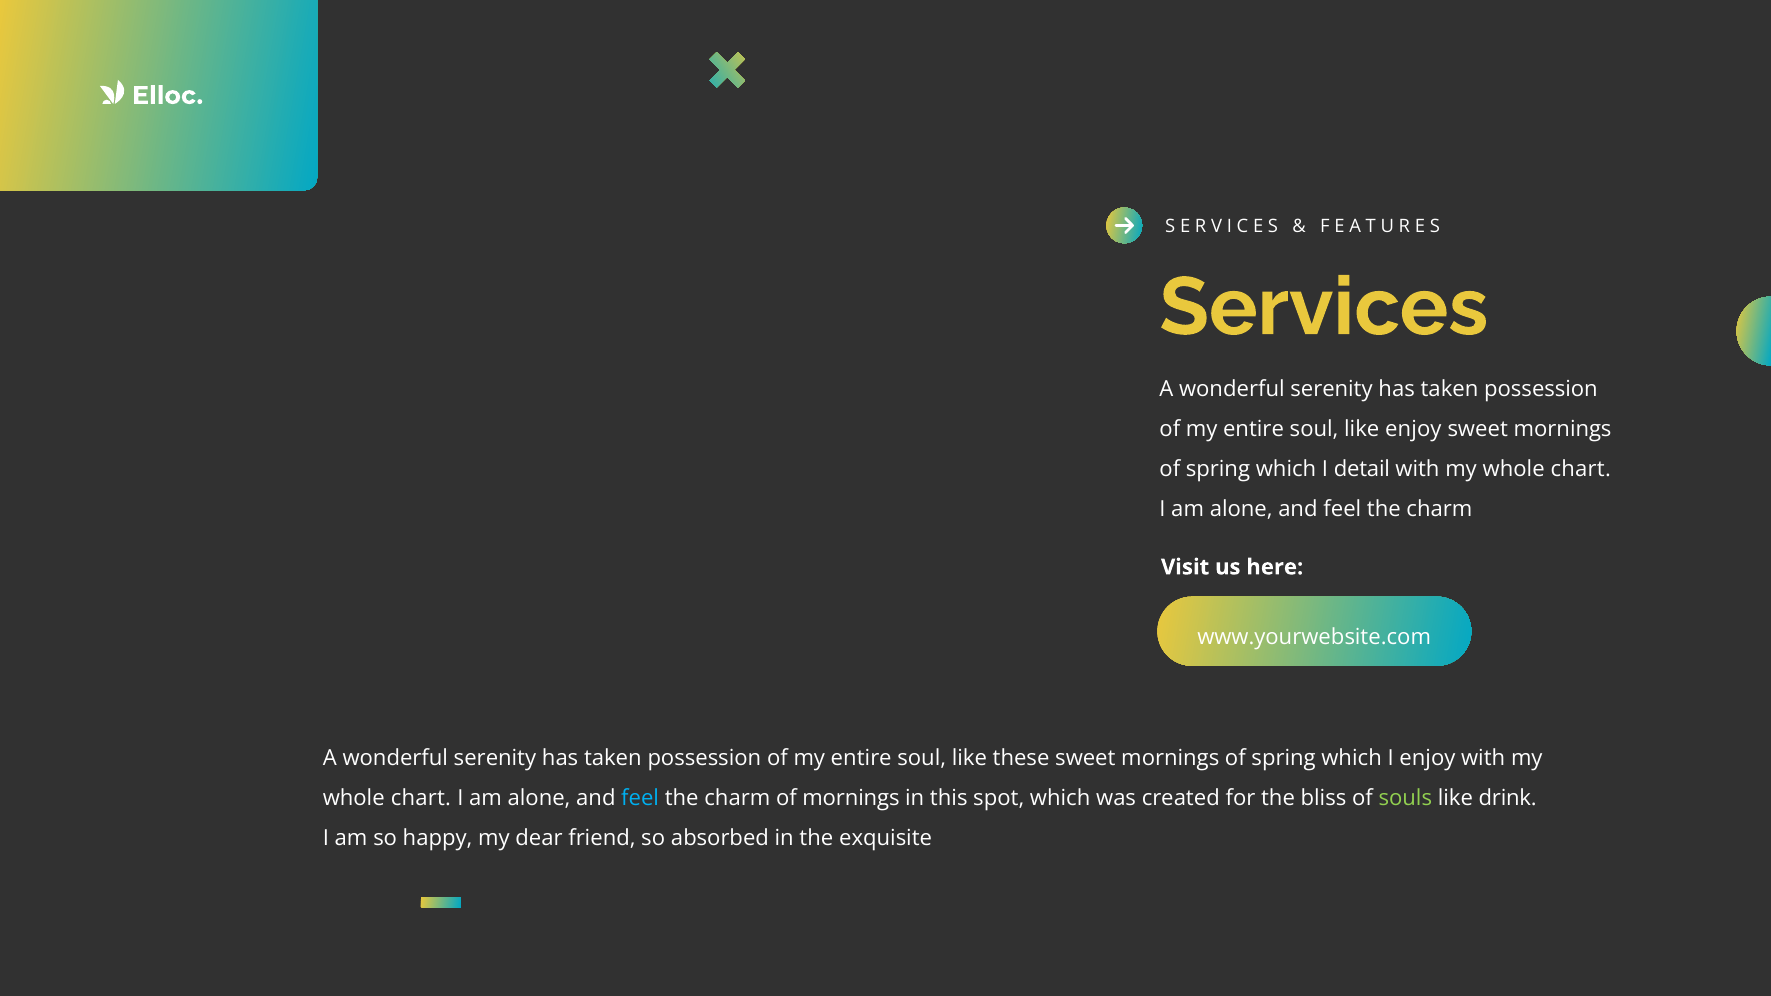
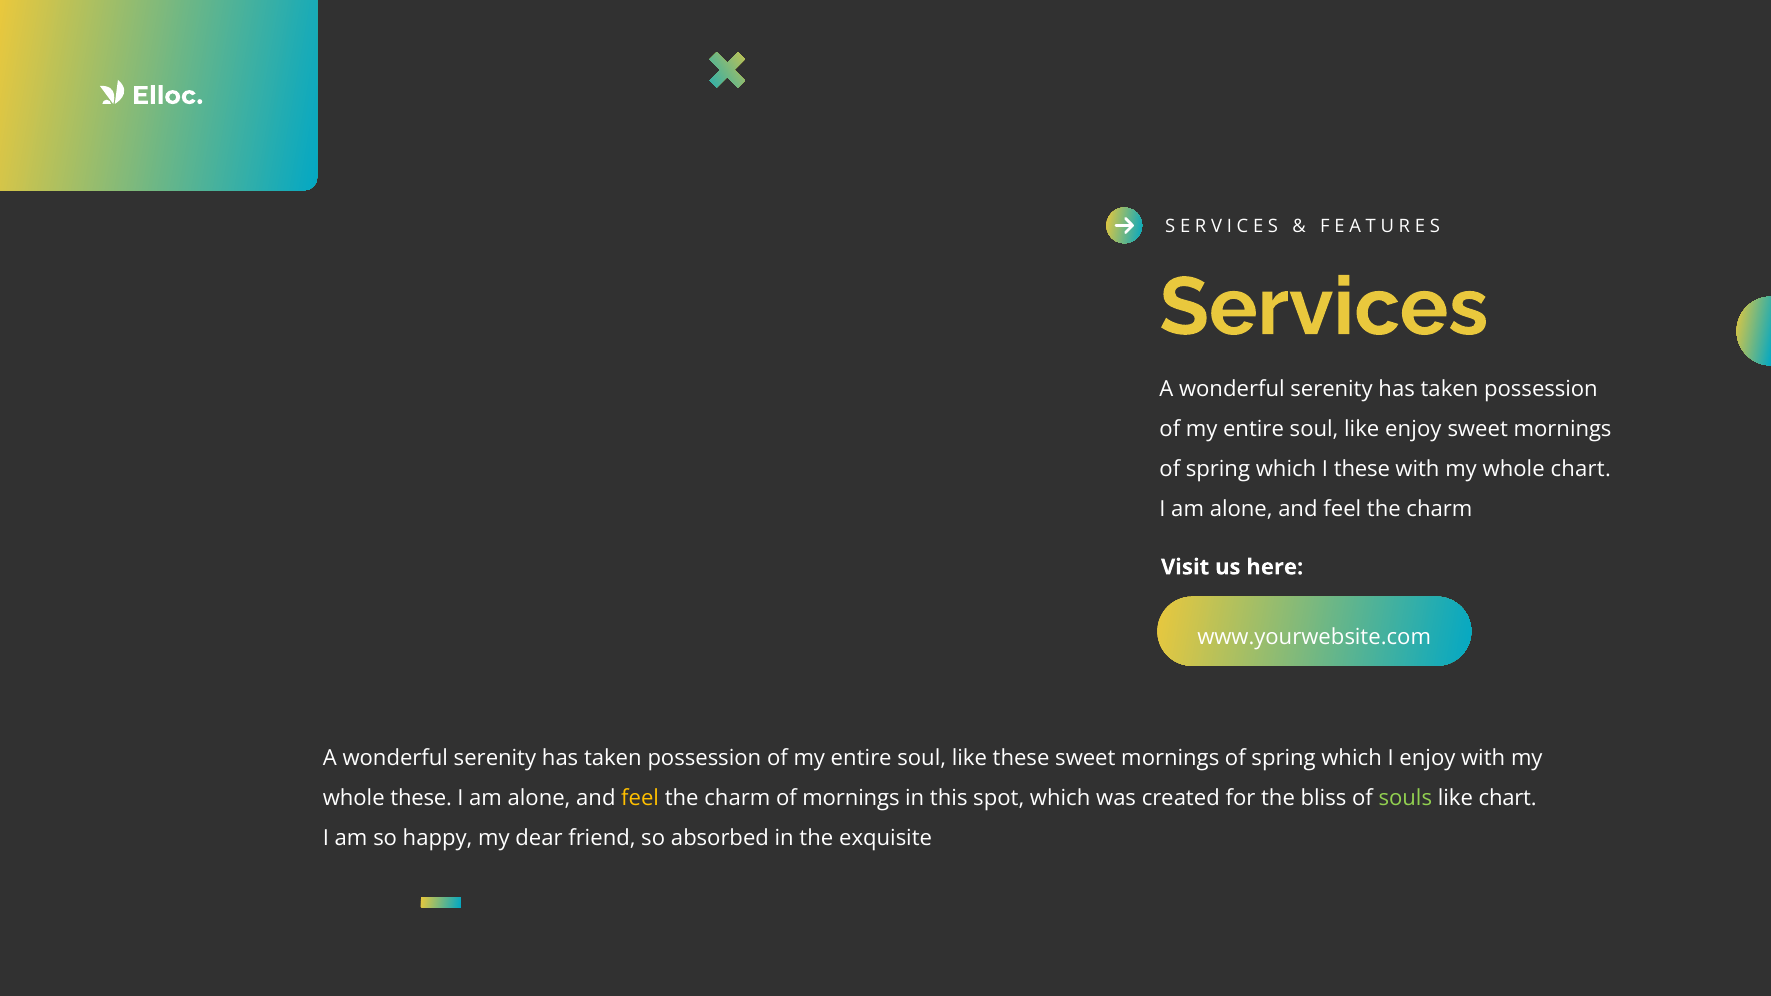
I detail: detail -> these (1362, 469)
chart: chart -> these (421, 798)
feel colour: light blue -> yellow (640, 798)
like drink: drink -> chart (1508, 798)
